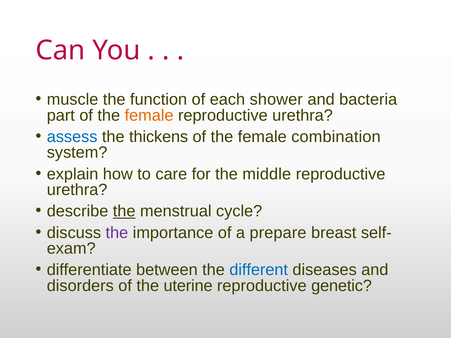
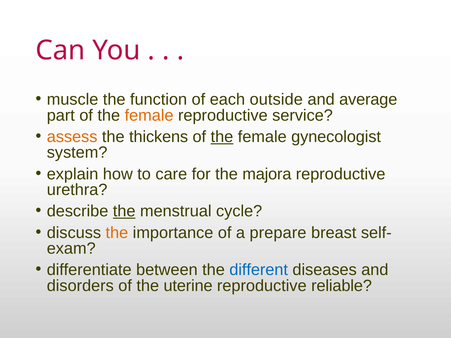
shower: shower -> outside (276, 100)
bacteria: bacteria -> average (368, 100)
urethra: urethra -> service (303, 115)
assess colour: blue -> orange (72, 137)
the underline: none -> present (222, 137)
combination: combination -> gynecologist (336, 137)
middle: middle -> majora (267, 174)
the colour: purple -> orange (117, 233)
genetic: genetic -> reliable (342, 286)
